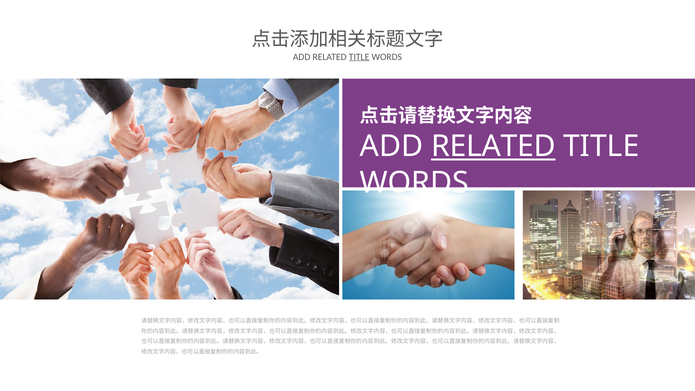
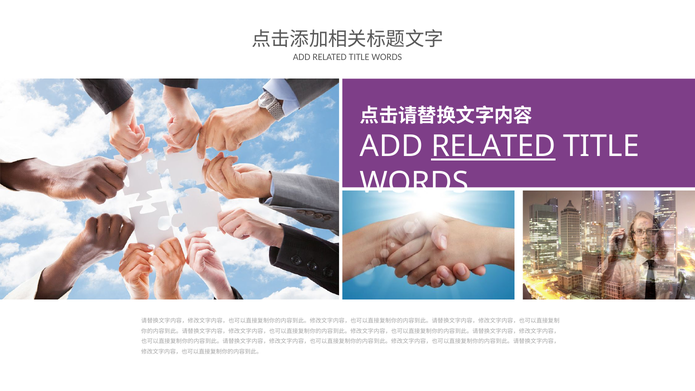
TITLE underline: present -> none (359, 57)
